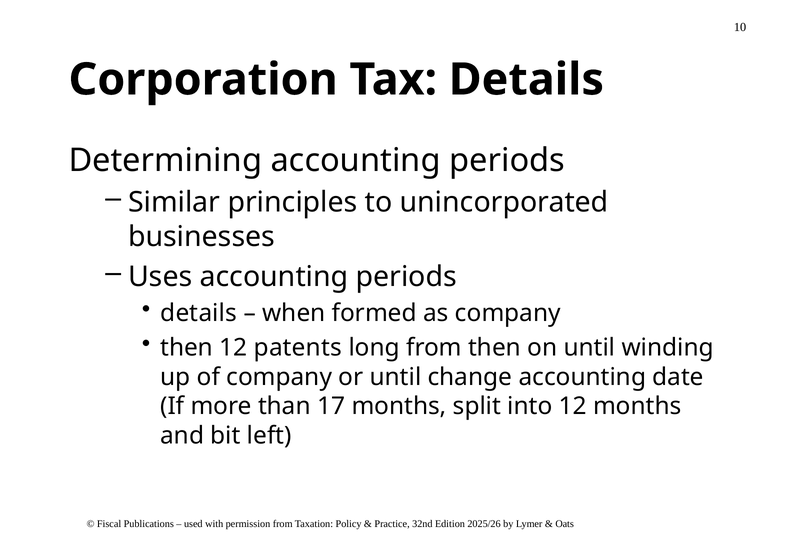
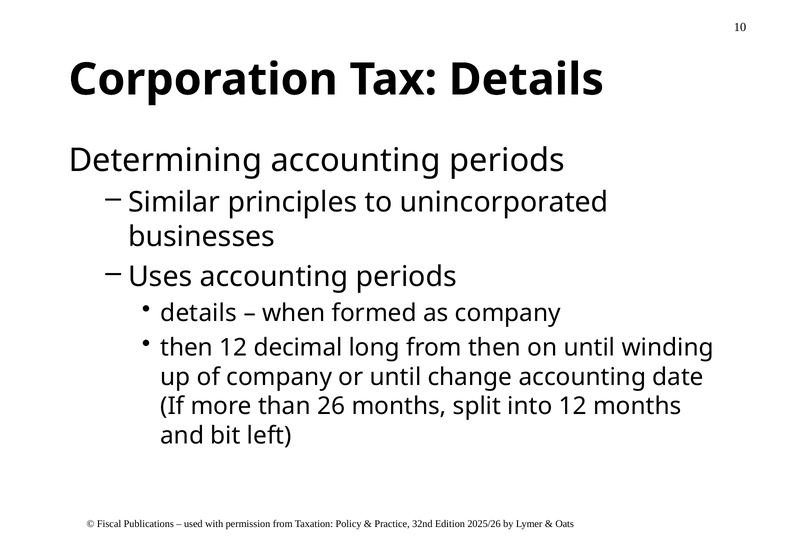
patents: patents -> decimal (298, 347)
17: 17 -> 26 (331, 406)
